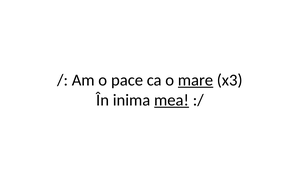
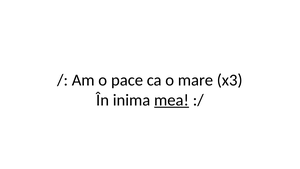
mare underline: present -> none (196, 80)
